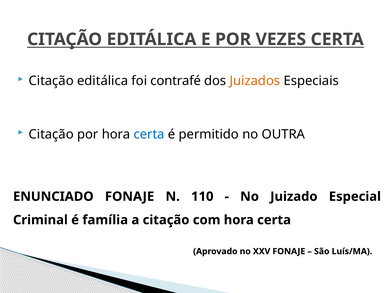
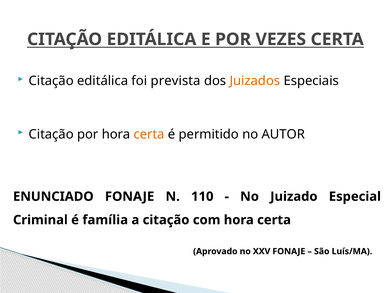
contrafé: contrafé -> prevista (176, 81)
certa colour: blue -> orange (149, 134)
OUTRA: OUTRA -> AUTOR (283, 134)
